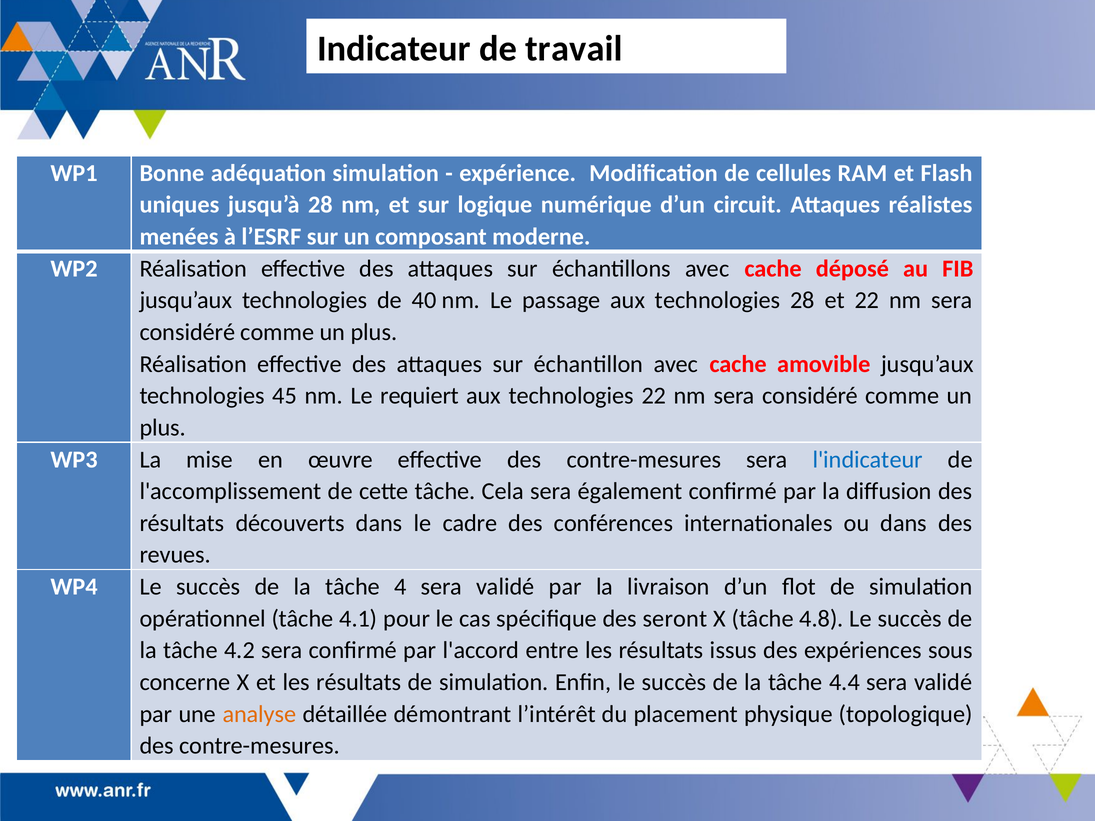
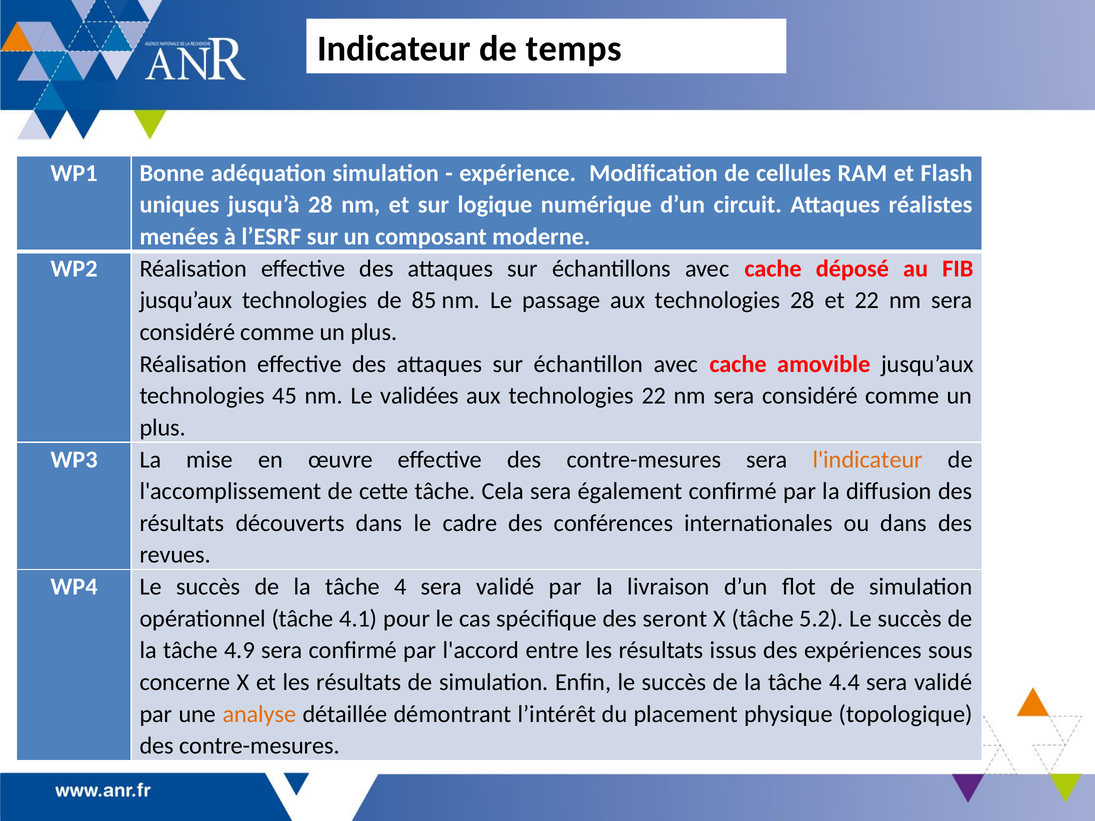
travail: travail -> temps (574, 49)
40: 40 -> 85 (424, 301)
requiert: requiert -> validées (420, 396)
l'indicateur colour: blue -> orange (868, 460)
4.8: 4.8 -> 5.2 (822, 619)
4.2: 4.2 -> 4.9 (240, 651)
